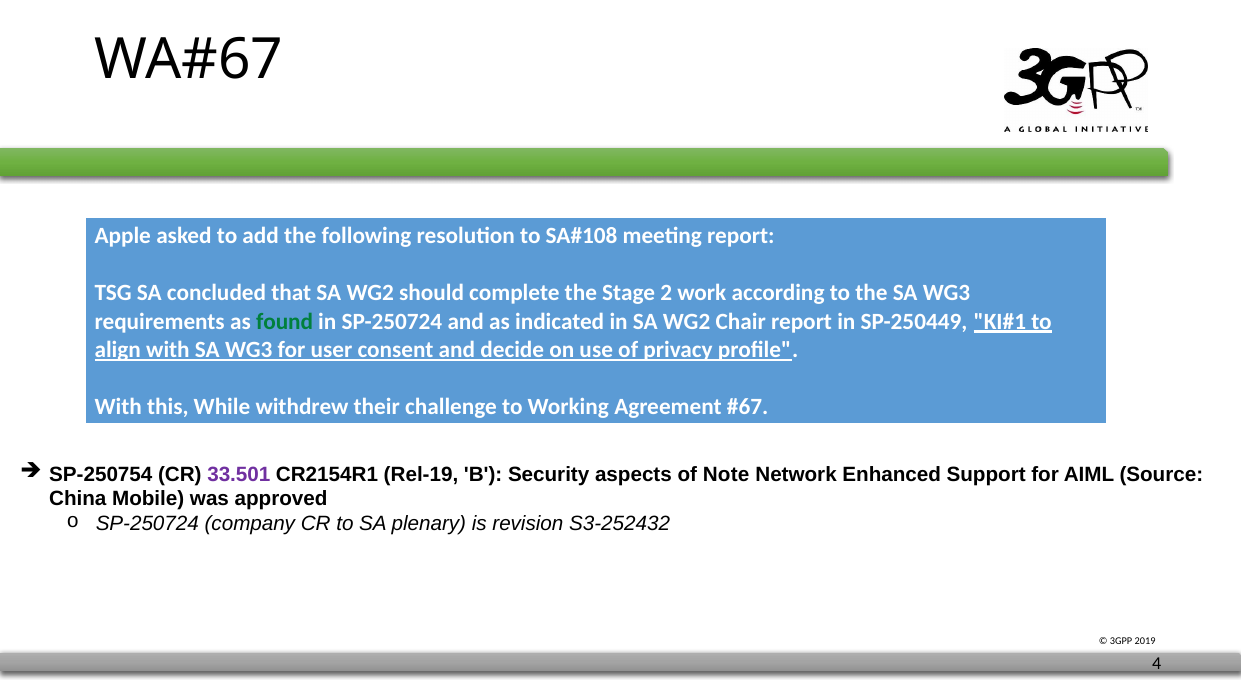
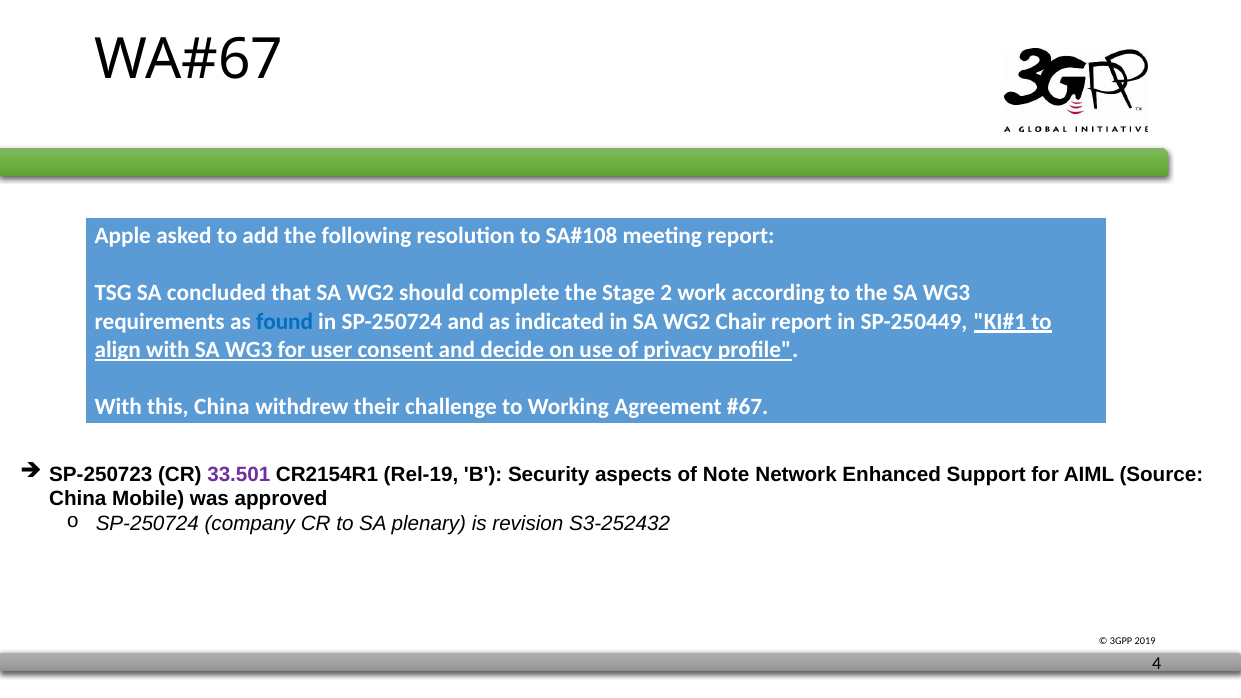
found colour: green -> blue (285, 321)
this While: While -> China (222, 407)
SP-250754: SP-250754 -> SP-250723 (101, 474)
